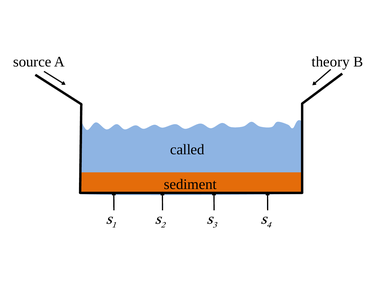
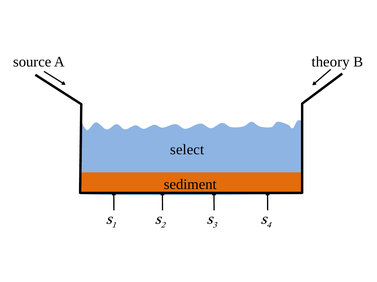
called: called -> select (187, 150)
